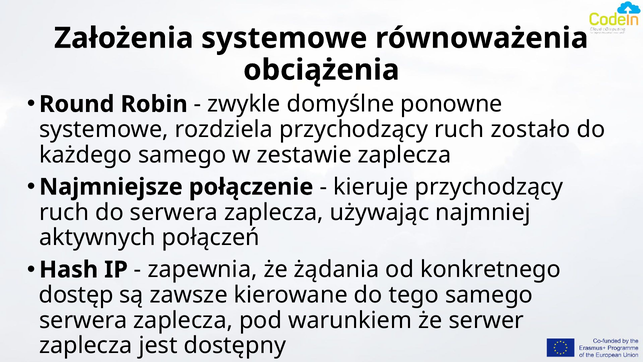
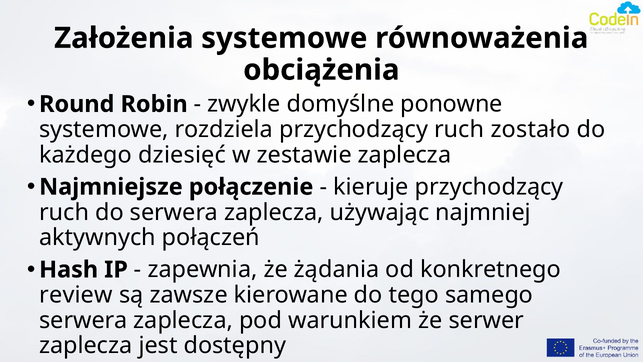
każdego samego: samego -> dziesięć (182, 155)
dostęp: dostęp -> review (76, 295)
